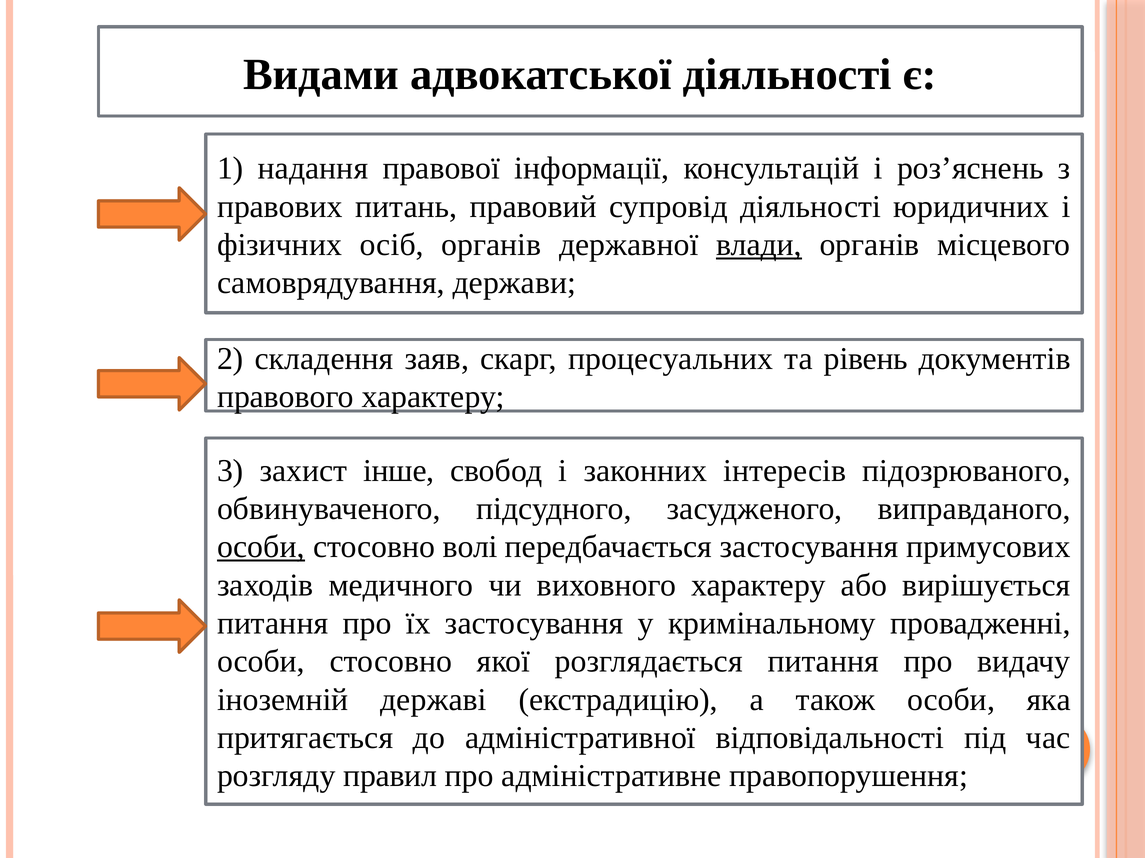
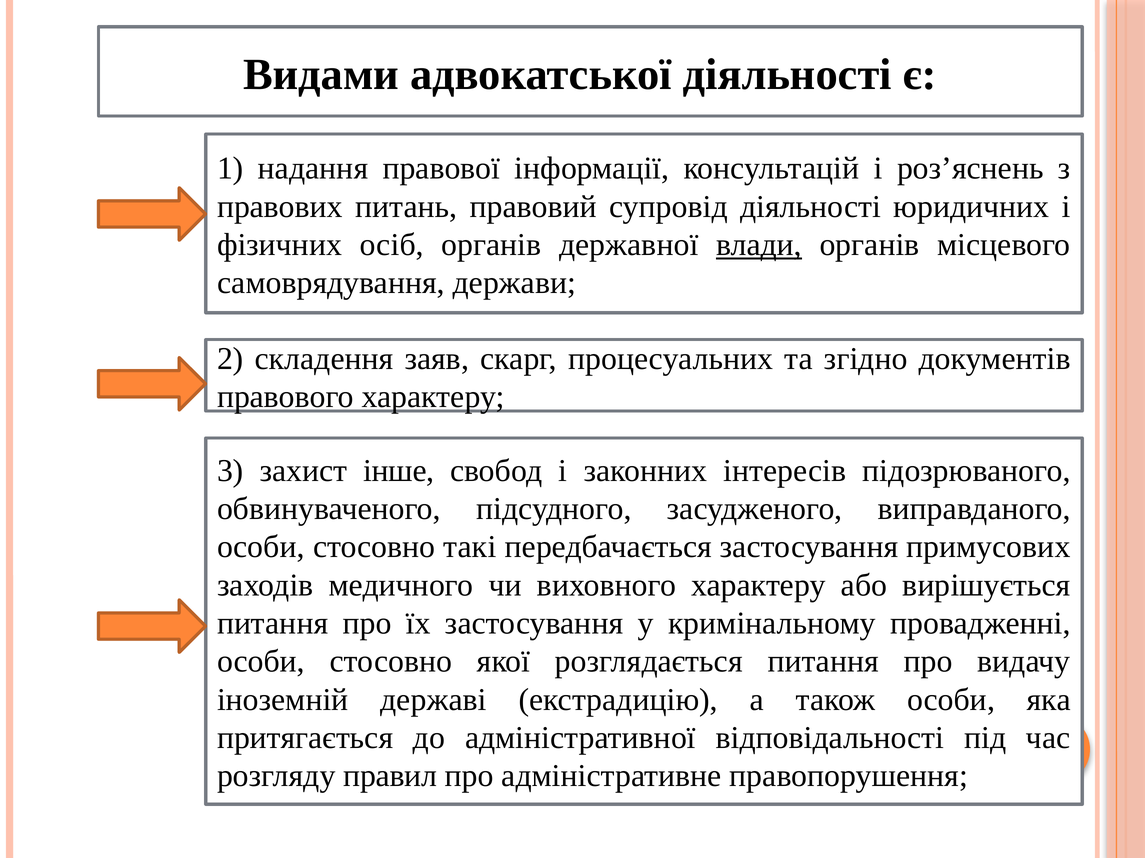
рівень: рівень -> згідно (866, 359)
особи underline: present -> none (261, 547)
волі: волі -> такі (470, 547)
